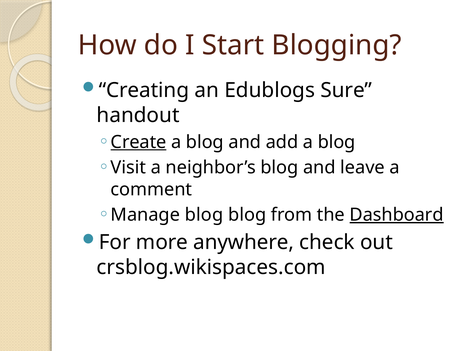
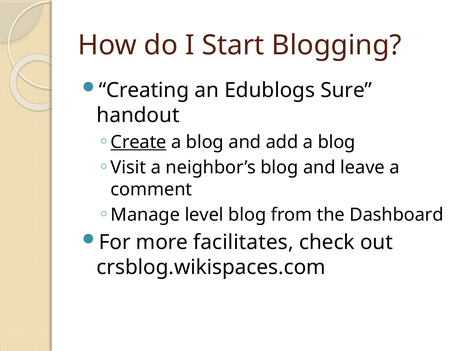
Manage blog: blog -> level (204, 214)
Dashboard underline: present -> none (397, 214)
anywhere: anywhere -> facilitates (243, 242)
